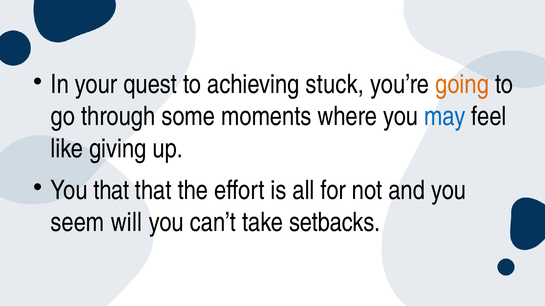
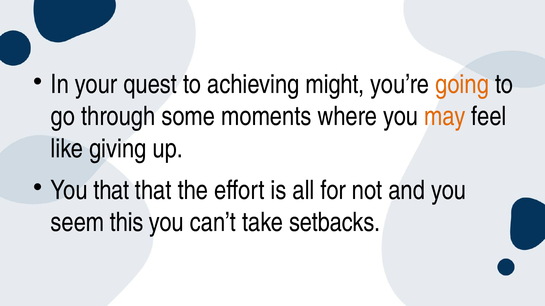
stuck: stuck -> might (335, 85)
may colour: blue -> orange (445, 117)
will: will -> this (127, 223)
